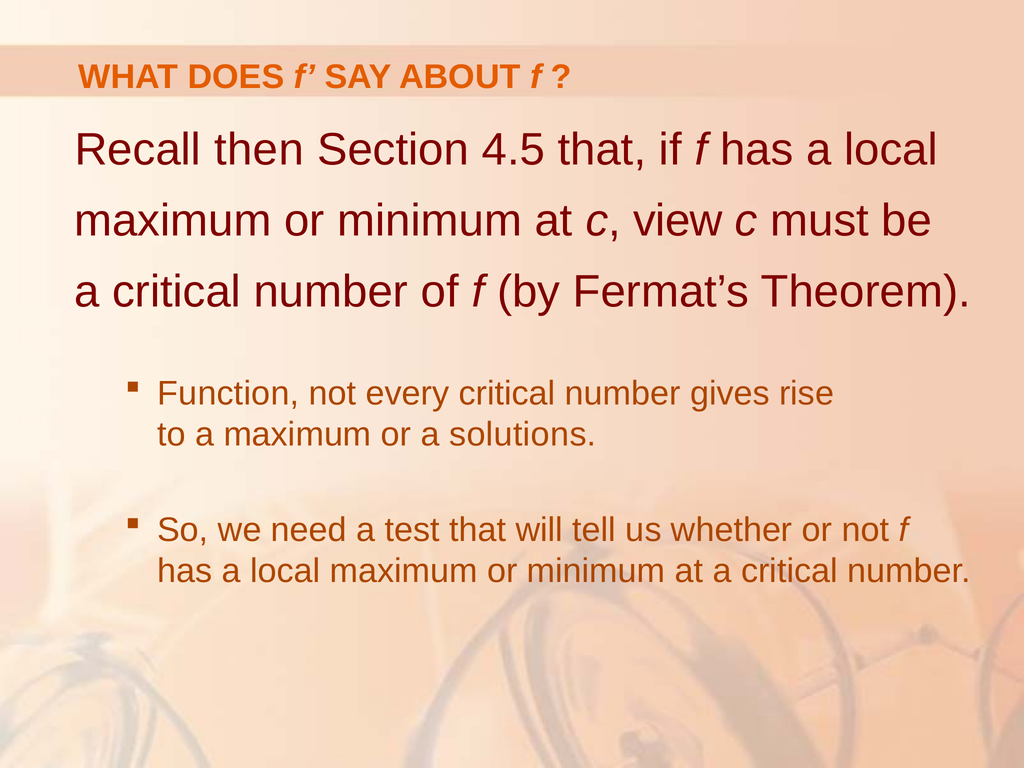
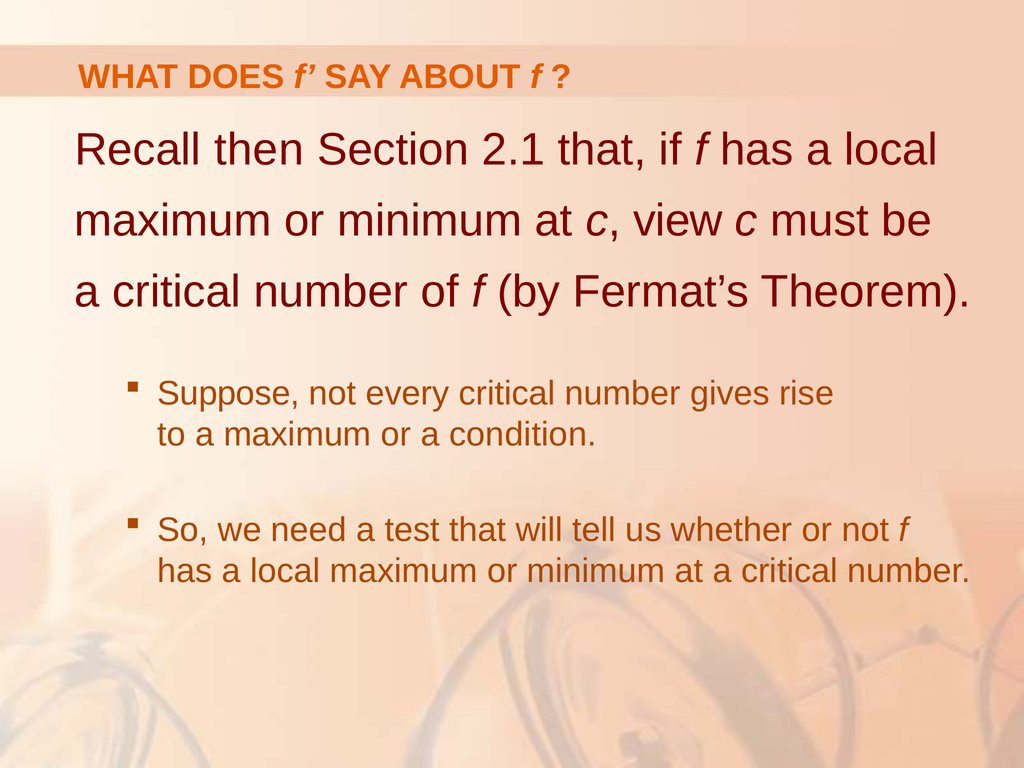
4.5: 4.5 -> 2.1 (513, 150)
Function: Function -> Suppose (229, 394)
solutions: solutions -> condition (523, 434)
